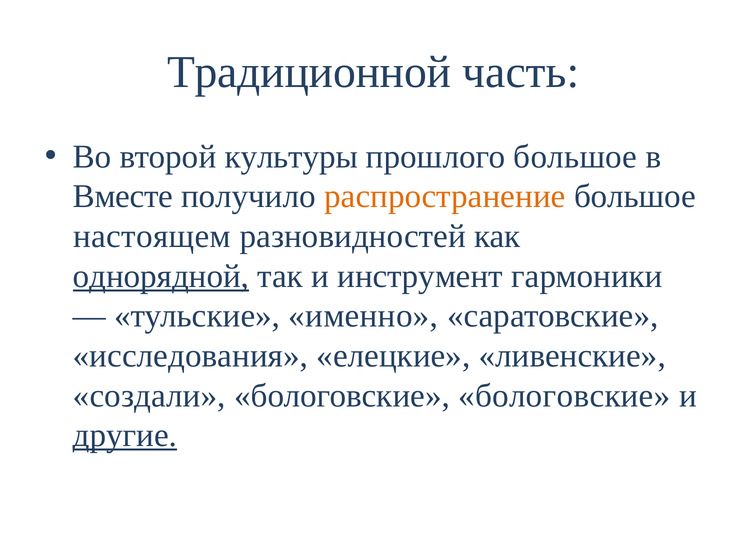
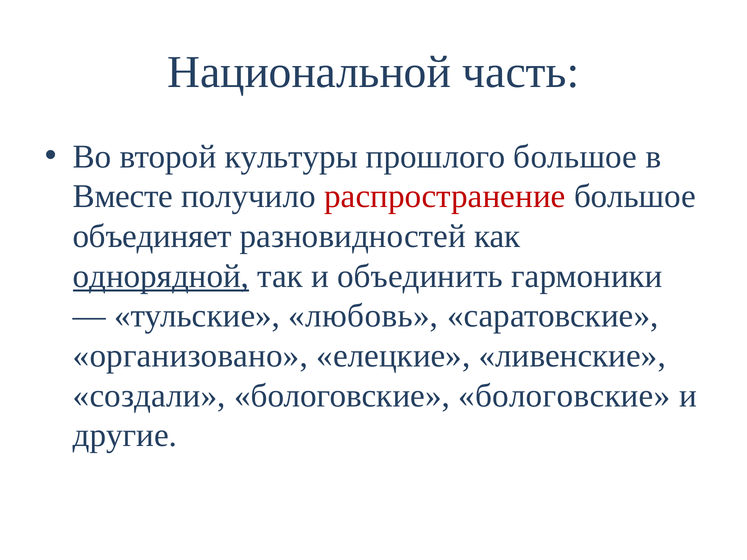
Традиционной: Традиционной -> Национальной (309, 72)
распространение colour: orange -> red (445, 197)
настоящем: настоящем -> объединяет (152, 236)
инструмент: инструмент -> объединить (420, 276)
именно: именно -> любовь (363, 316)
исследования: исследования -> организовано (190, 356)
другие underline: present -> none (125, 436)
